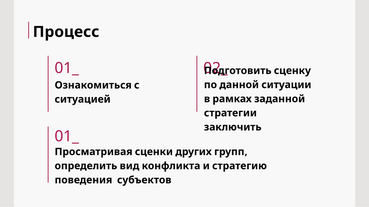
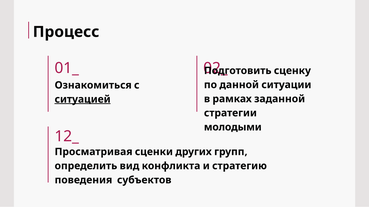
ситуацией underline: none -> present (83, 100)
заключить: заключить -> молодыми (233, 127)
01_: 01_ -> 12_ (67, 137)
